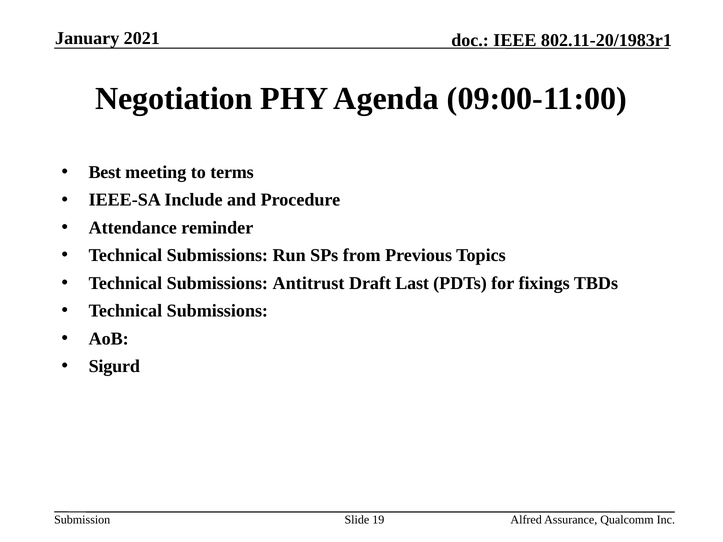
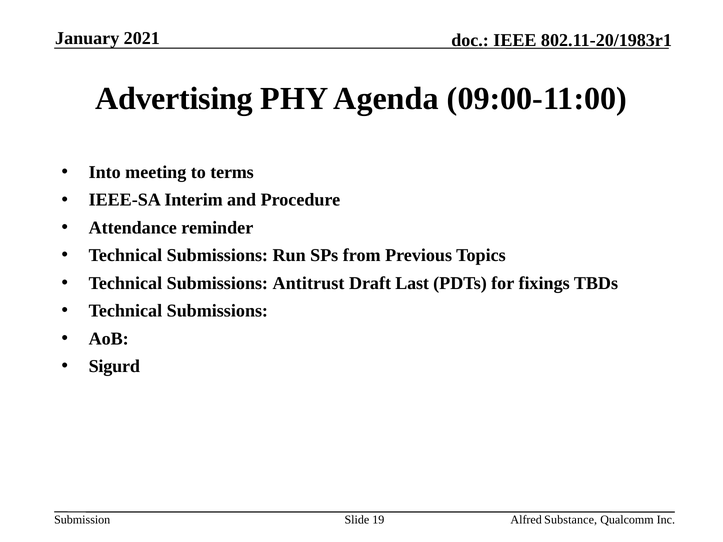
Negotiation: Negotiation -> Advertising (174, 99)
Best: Best -> Into (105, 172)
Include: Include -> Interim (194, 200)
Assurance: Assurance -> Substance (571, 520)
